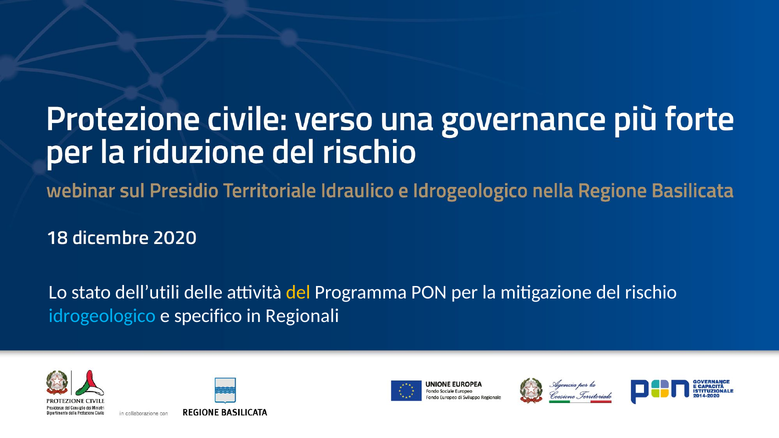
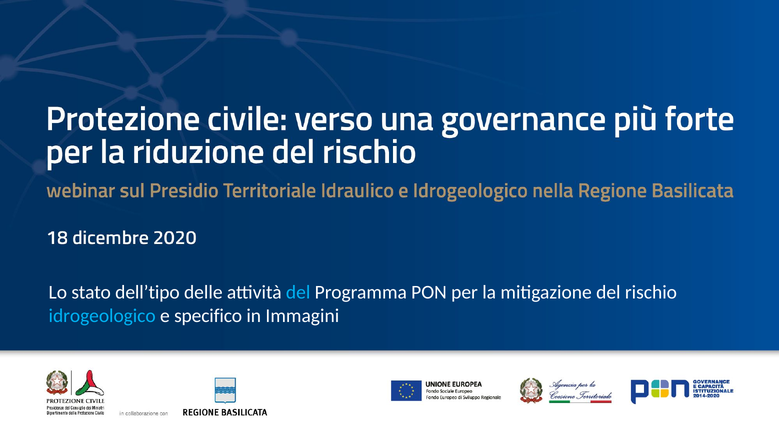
dell’utili: dell’utili -> dell’tipo (147, 292)
del colour: yellow -> light blue (298, 292)
Regionali: Regionali -> Immagini (302, 316)
